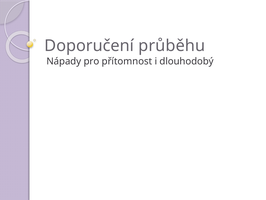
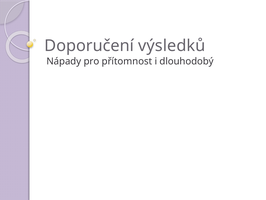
průběhu: průběhu -> výsledků (172, 46)
